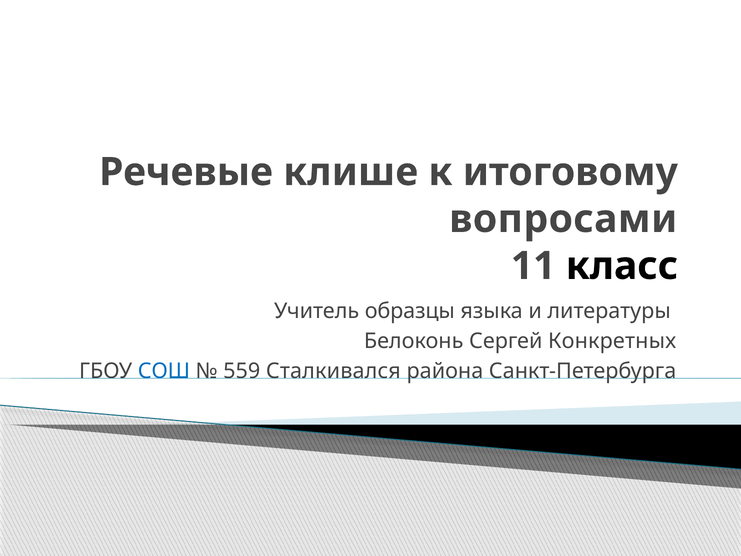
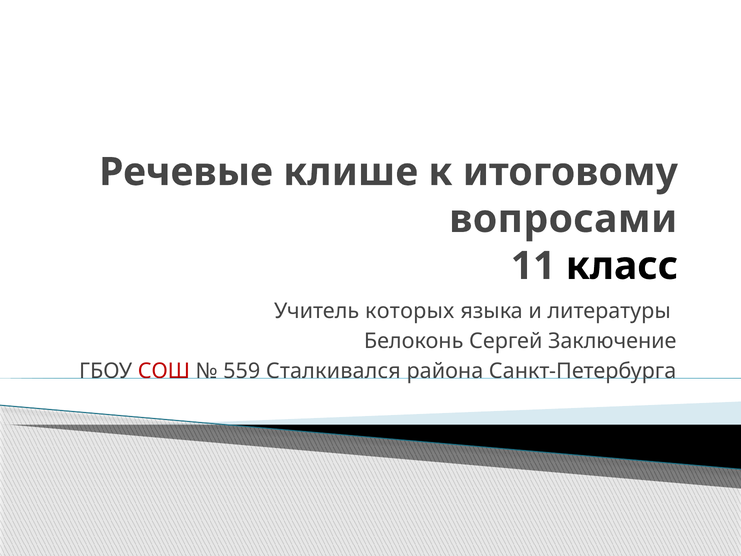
образцы: образцы -> которых (410, 311)
Конкретных: Конкретных -> Заключение (612, 341)
СОШ colour: blue -> red (164, 371)
